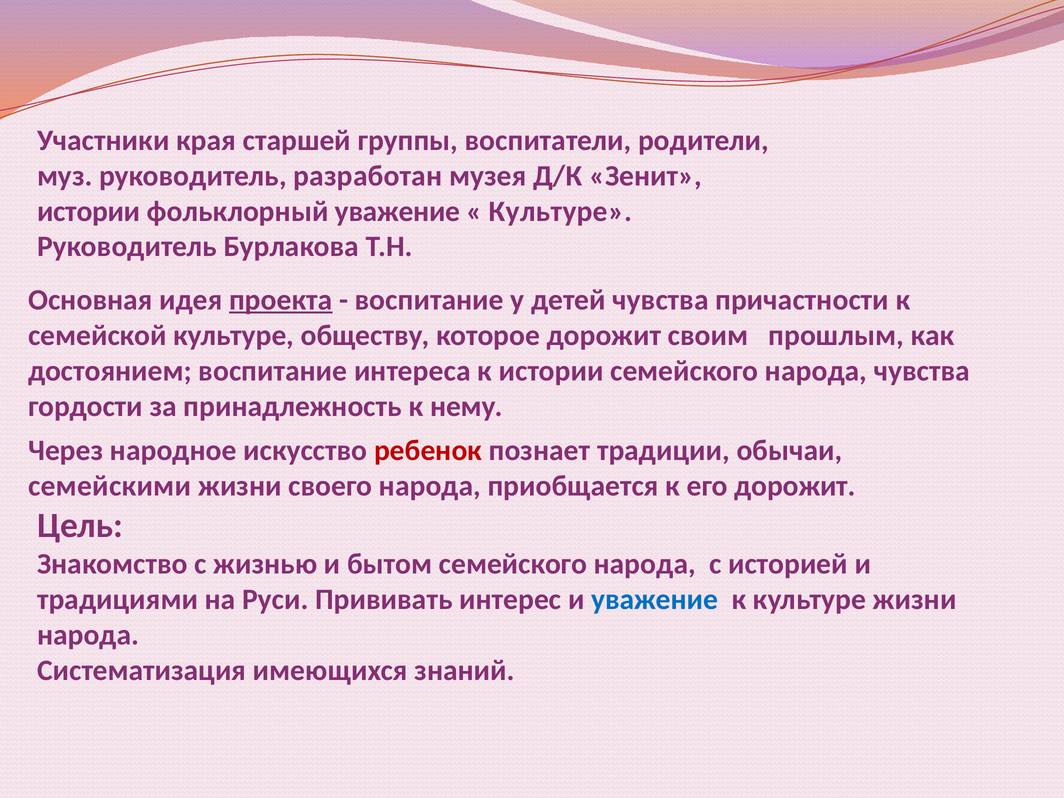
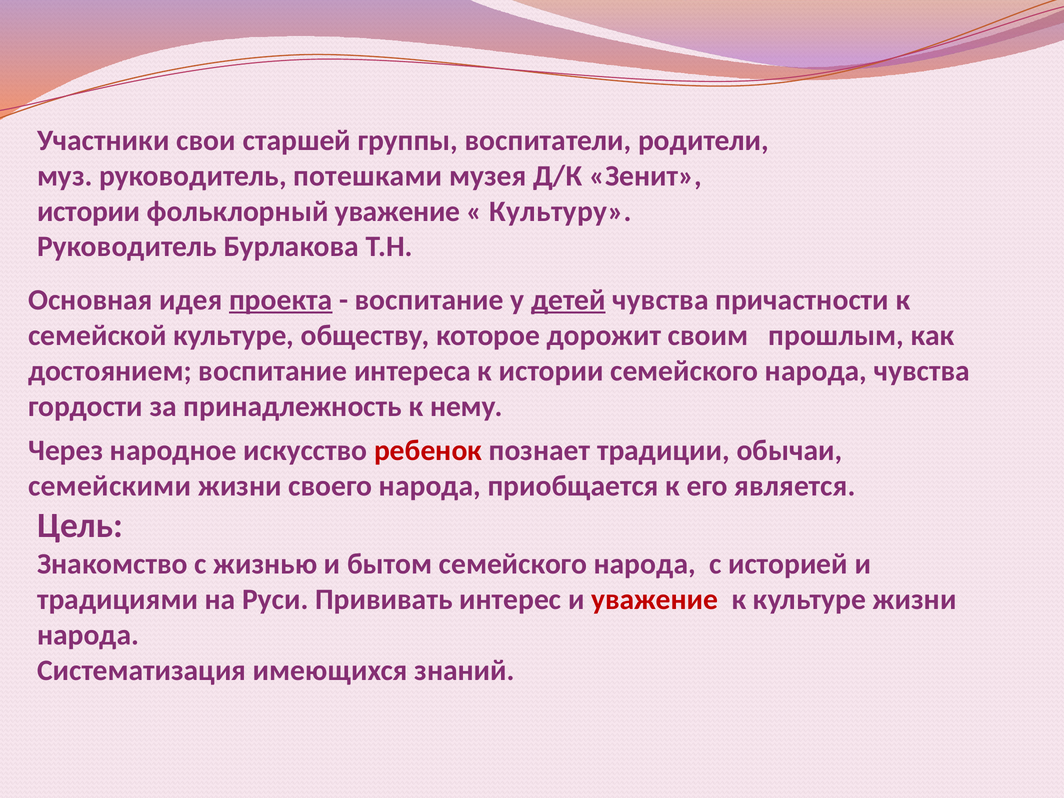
края: края -> свои (206, 140)
разработан: разработан -> потешками (368, 176)
Культуре: Культуре -> Культуру (561, 211)
детей underline: none -> present (568, 300)
его дорожит: дорожит -> является (795, 486)
уважение colour: blue -> red (655, 600)
